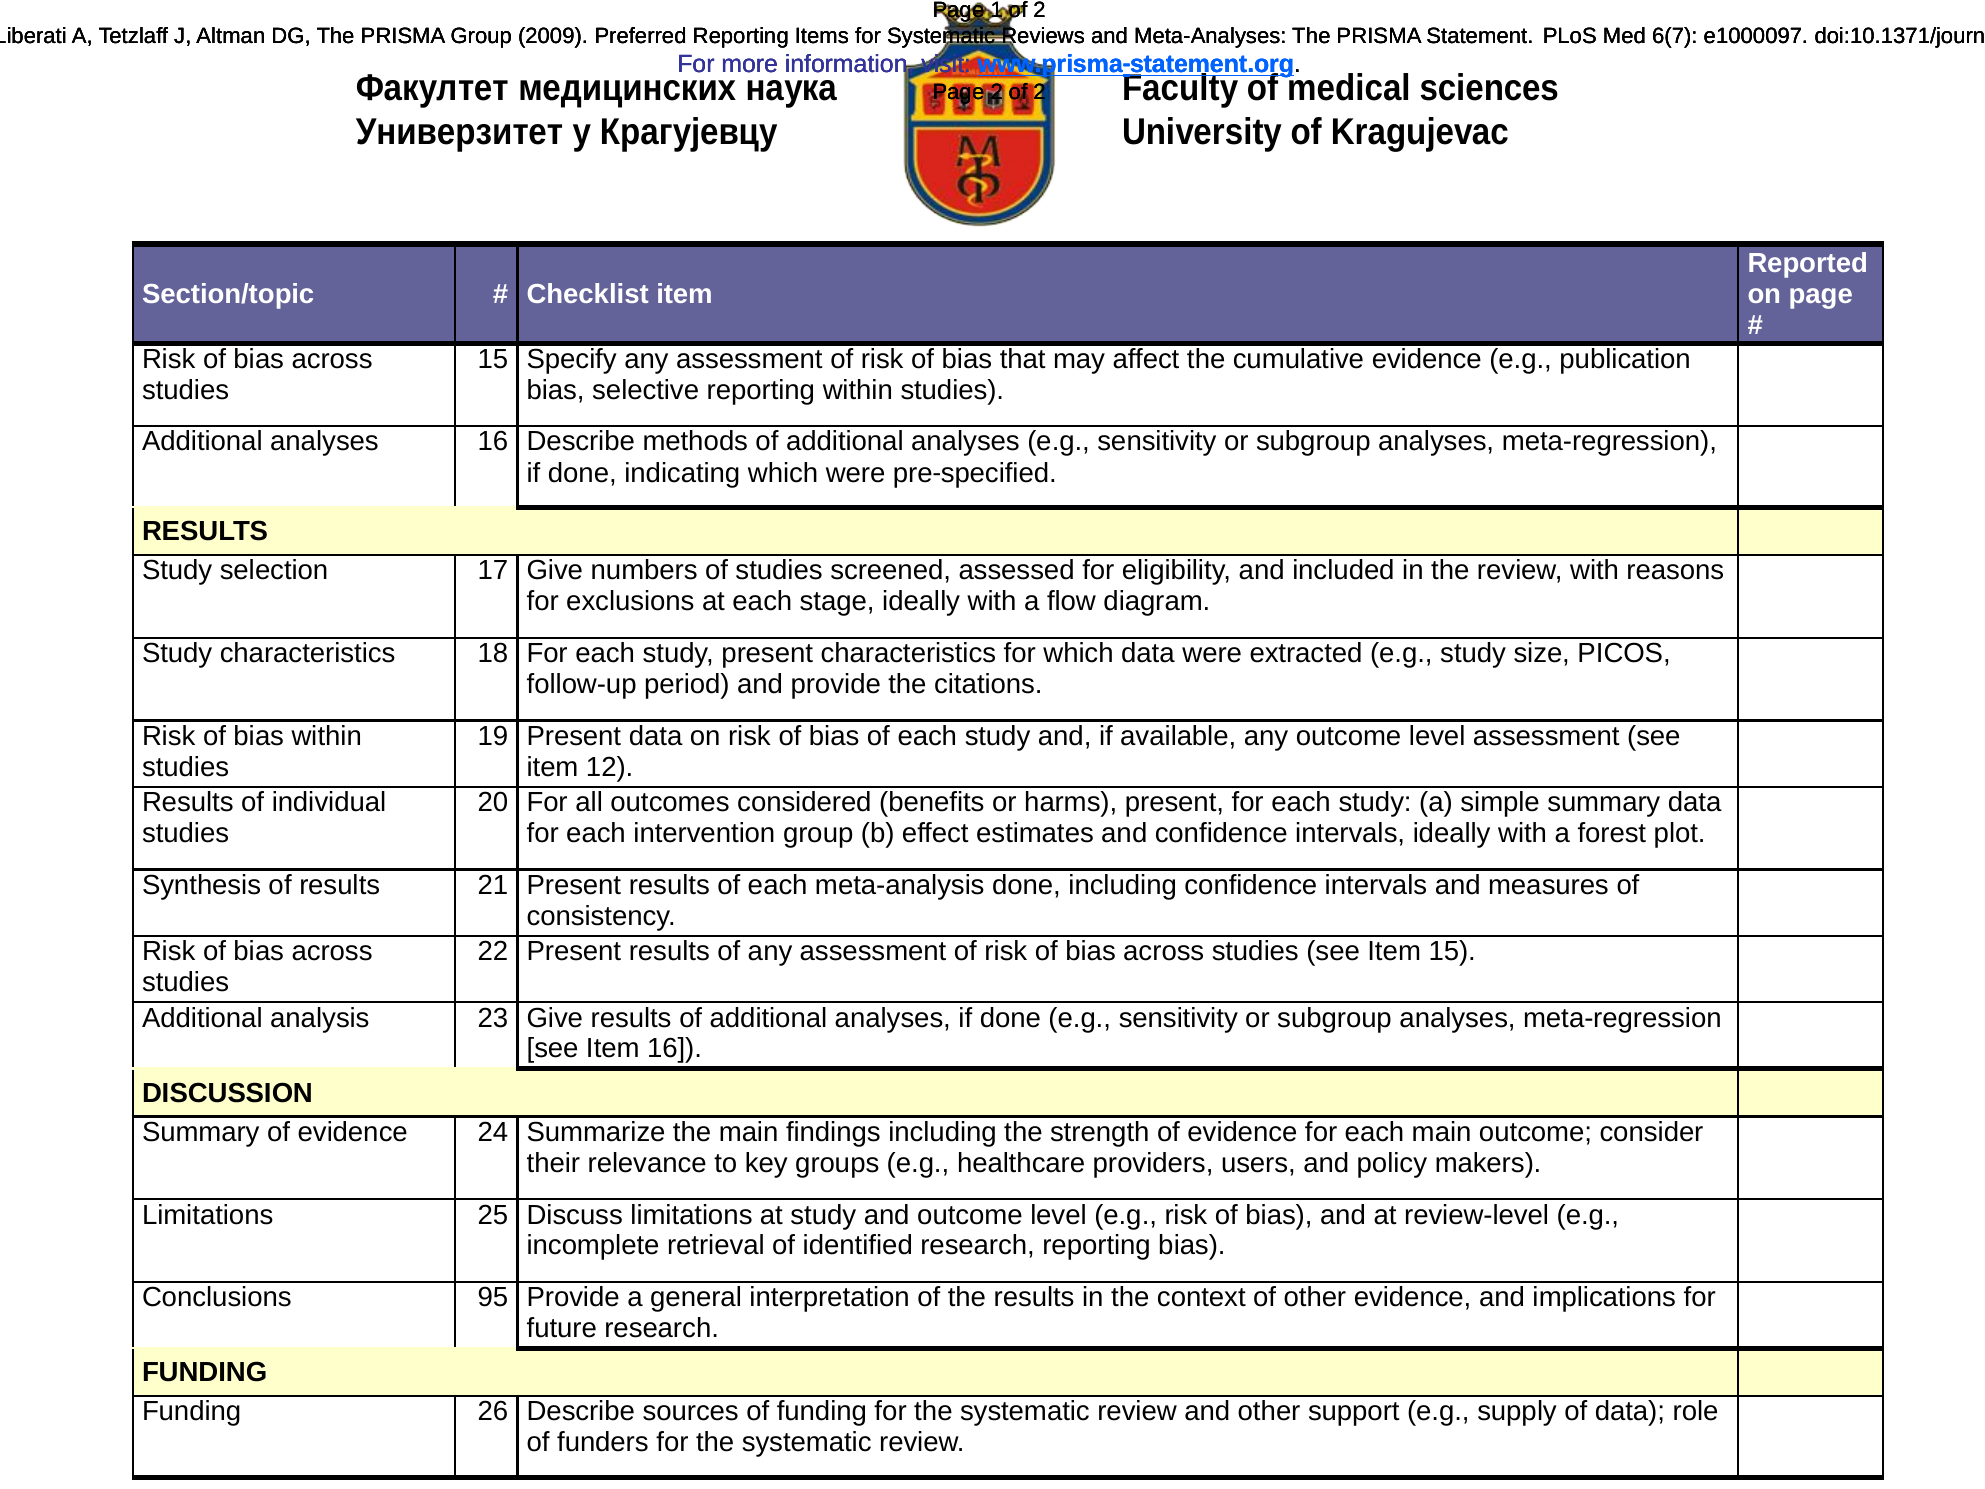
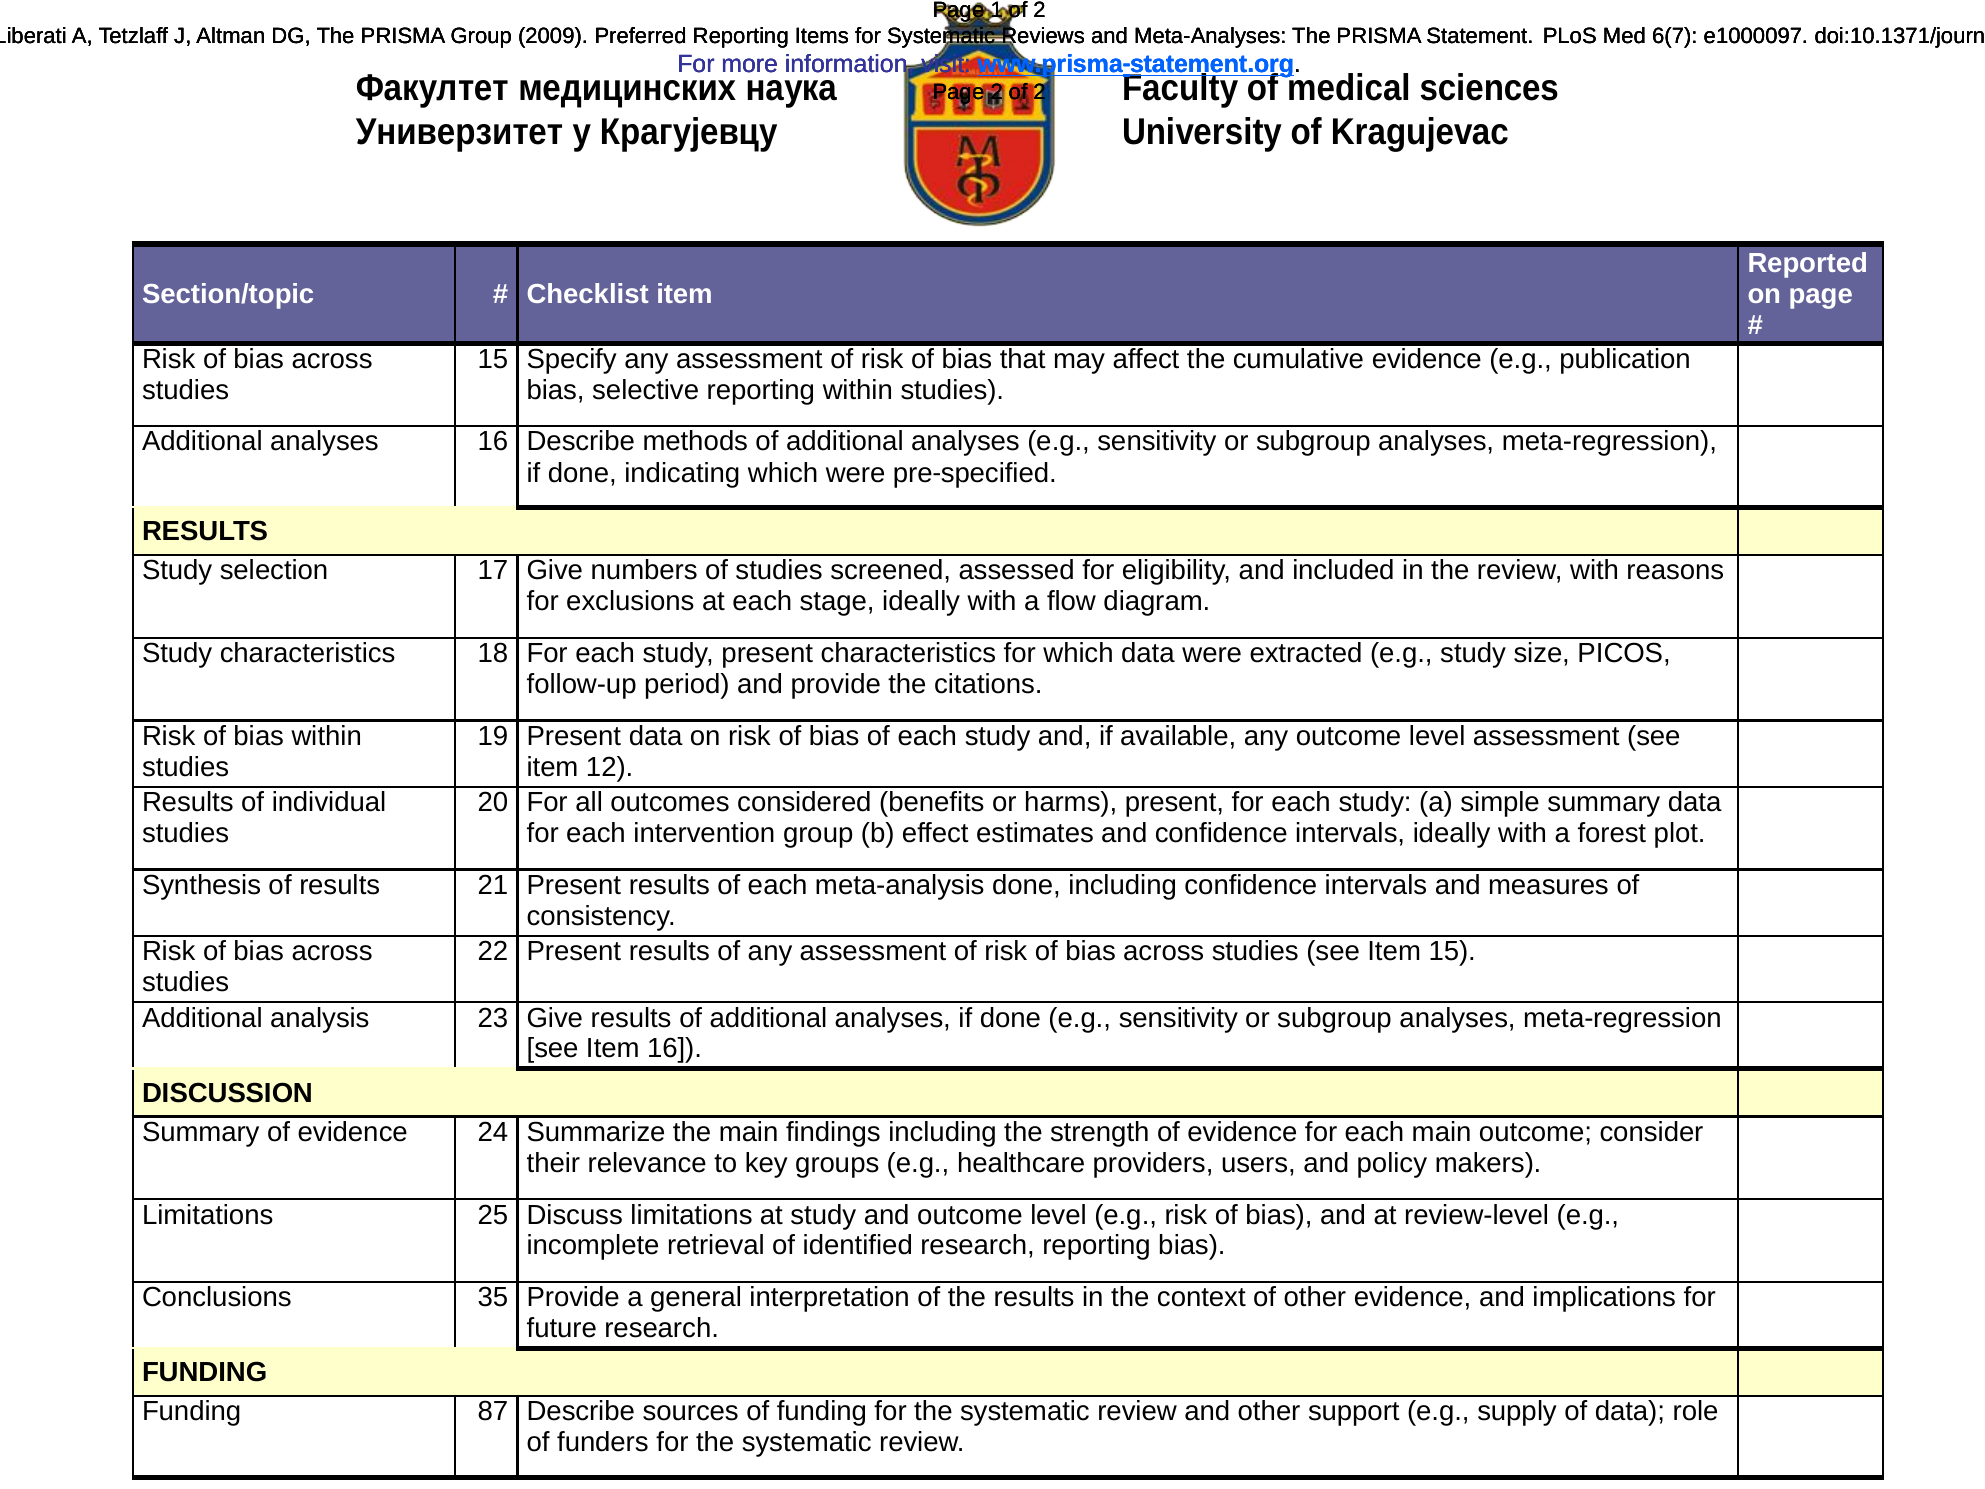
95: 95 -> 35 (493, 1297)
26: 26 -> 87 (493, 1411)
